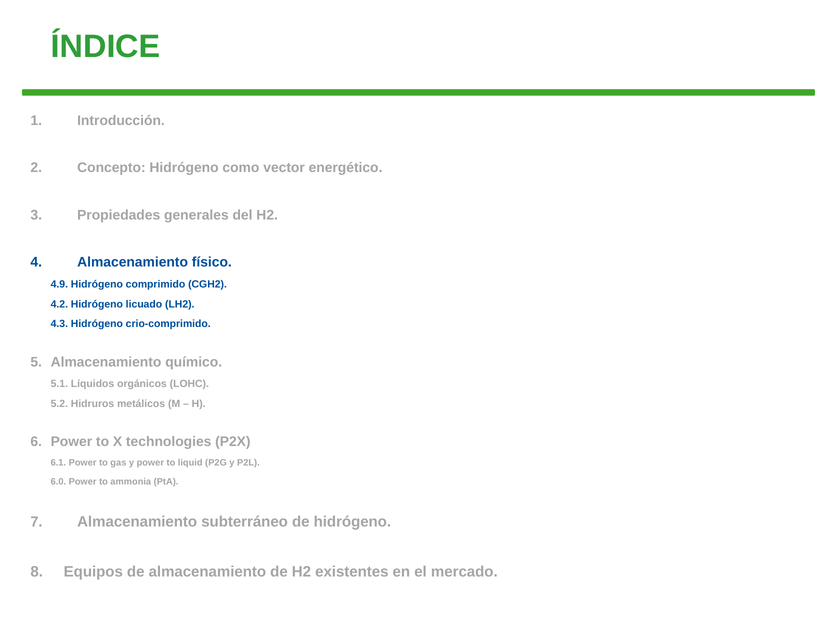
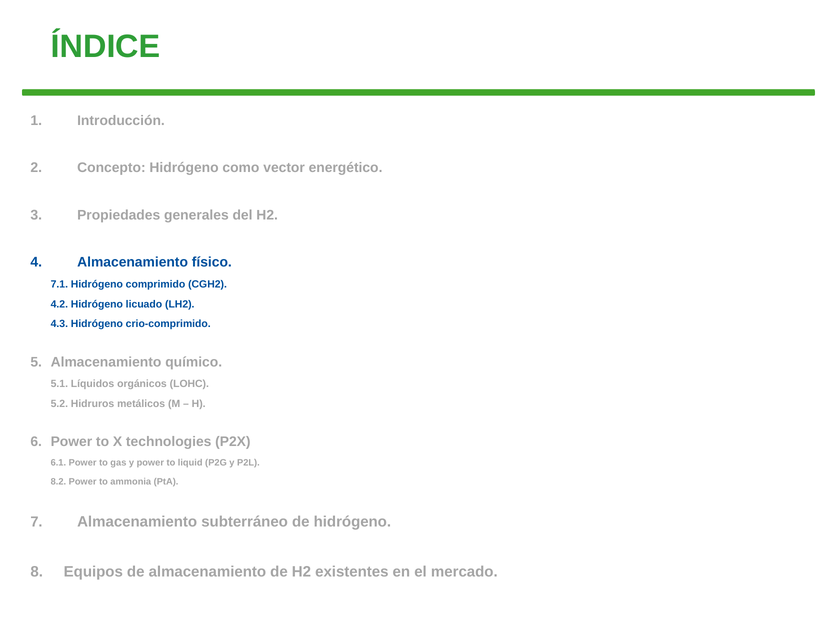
4.9: 4.9 -> 7.1 (59, 284)
6.0: 6.0 -> 8.2 (58, 481)
